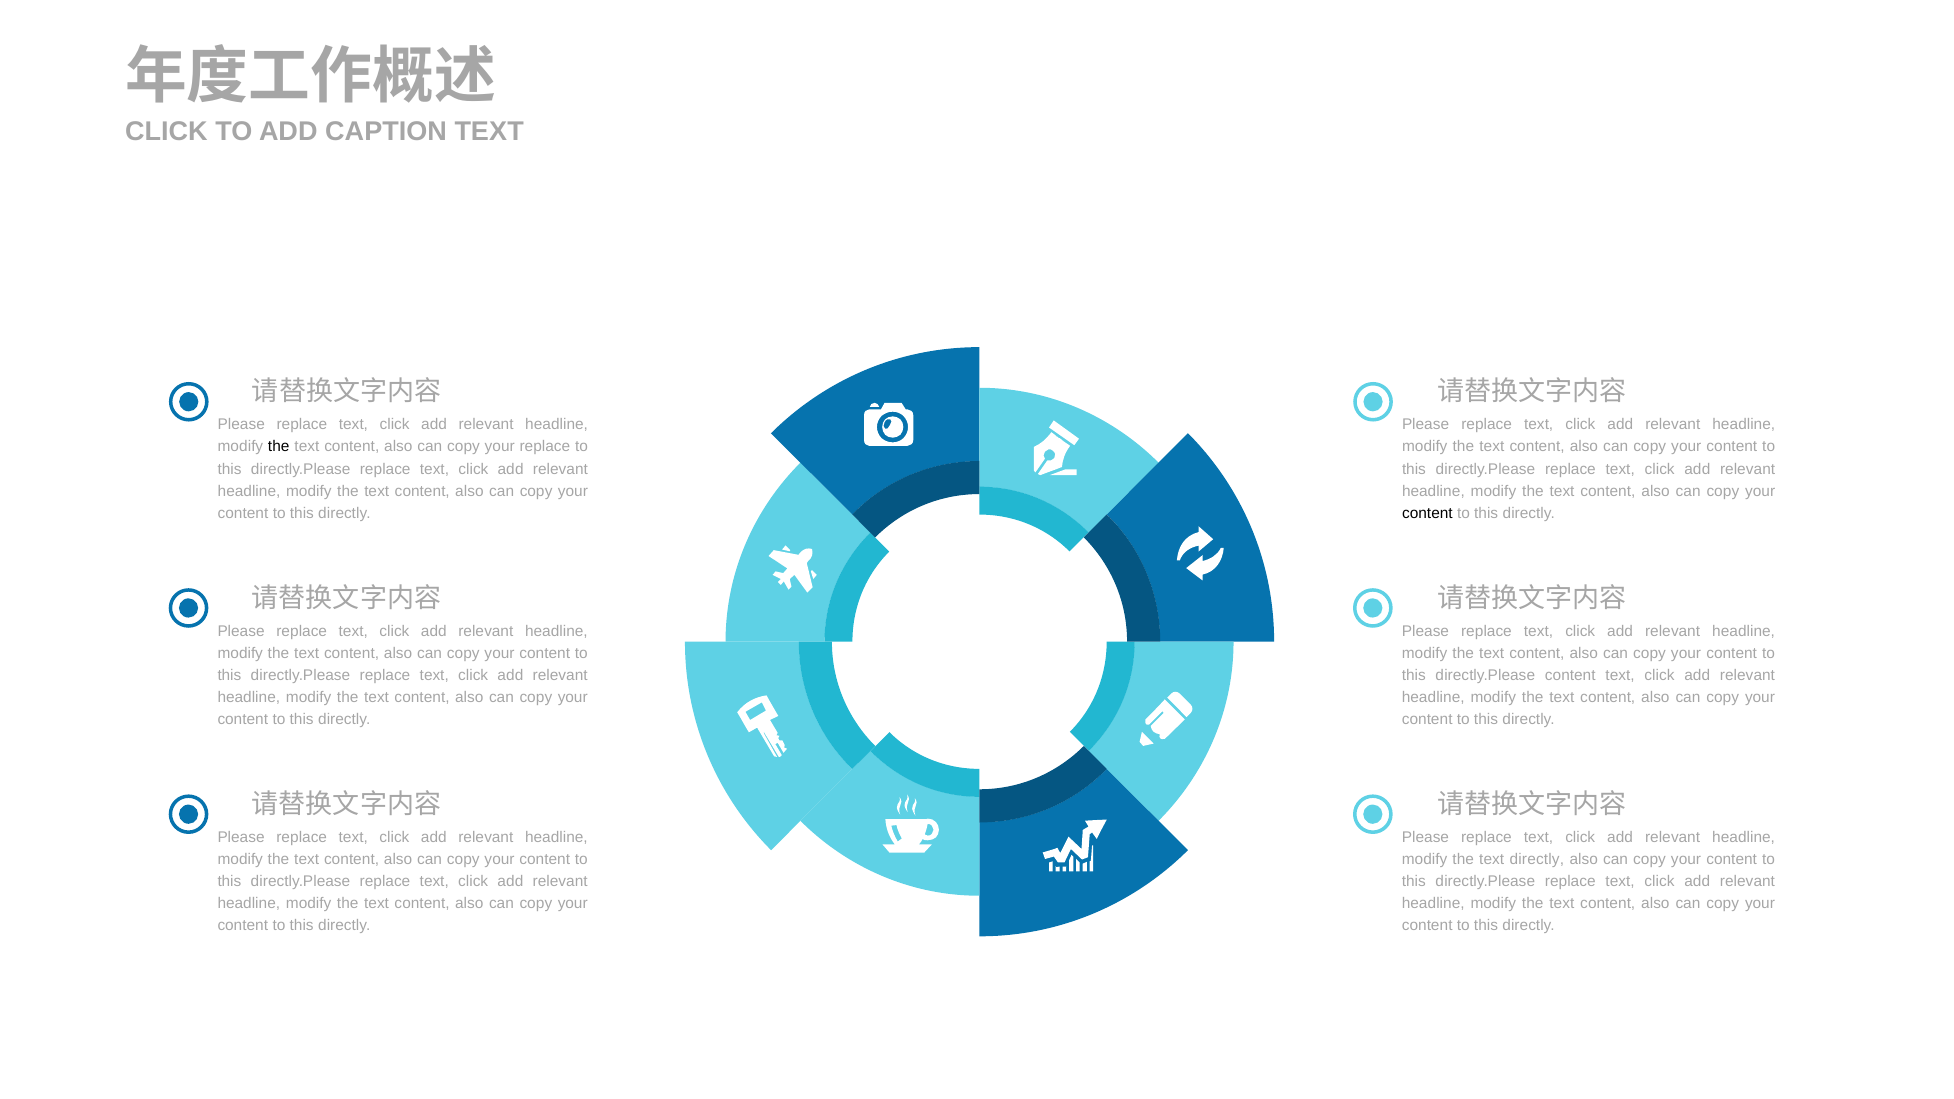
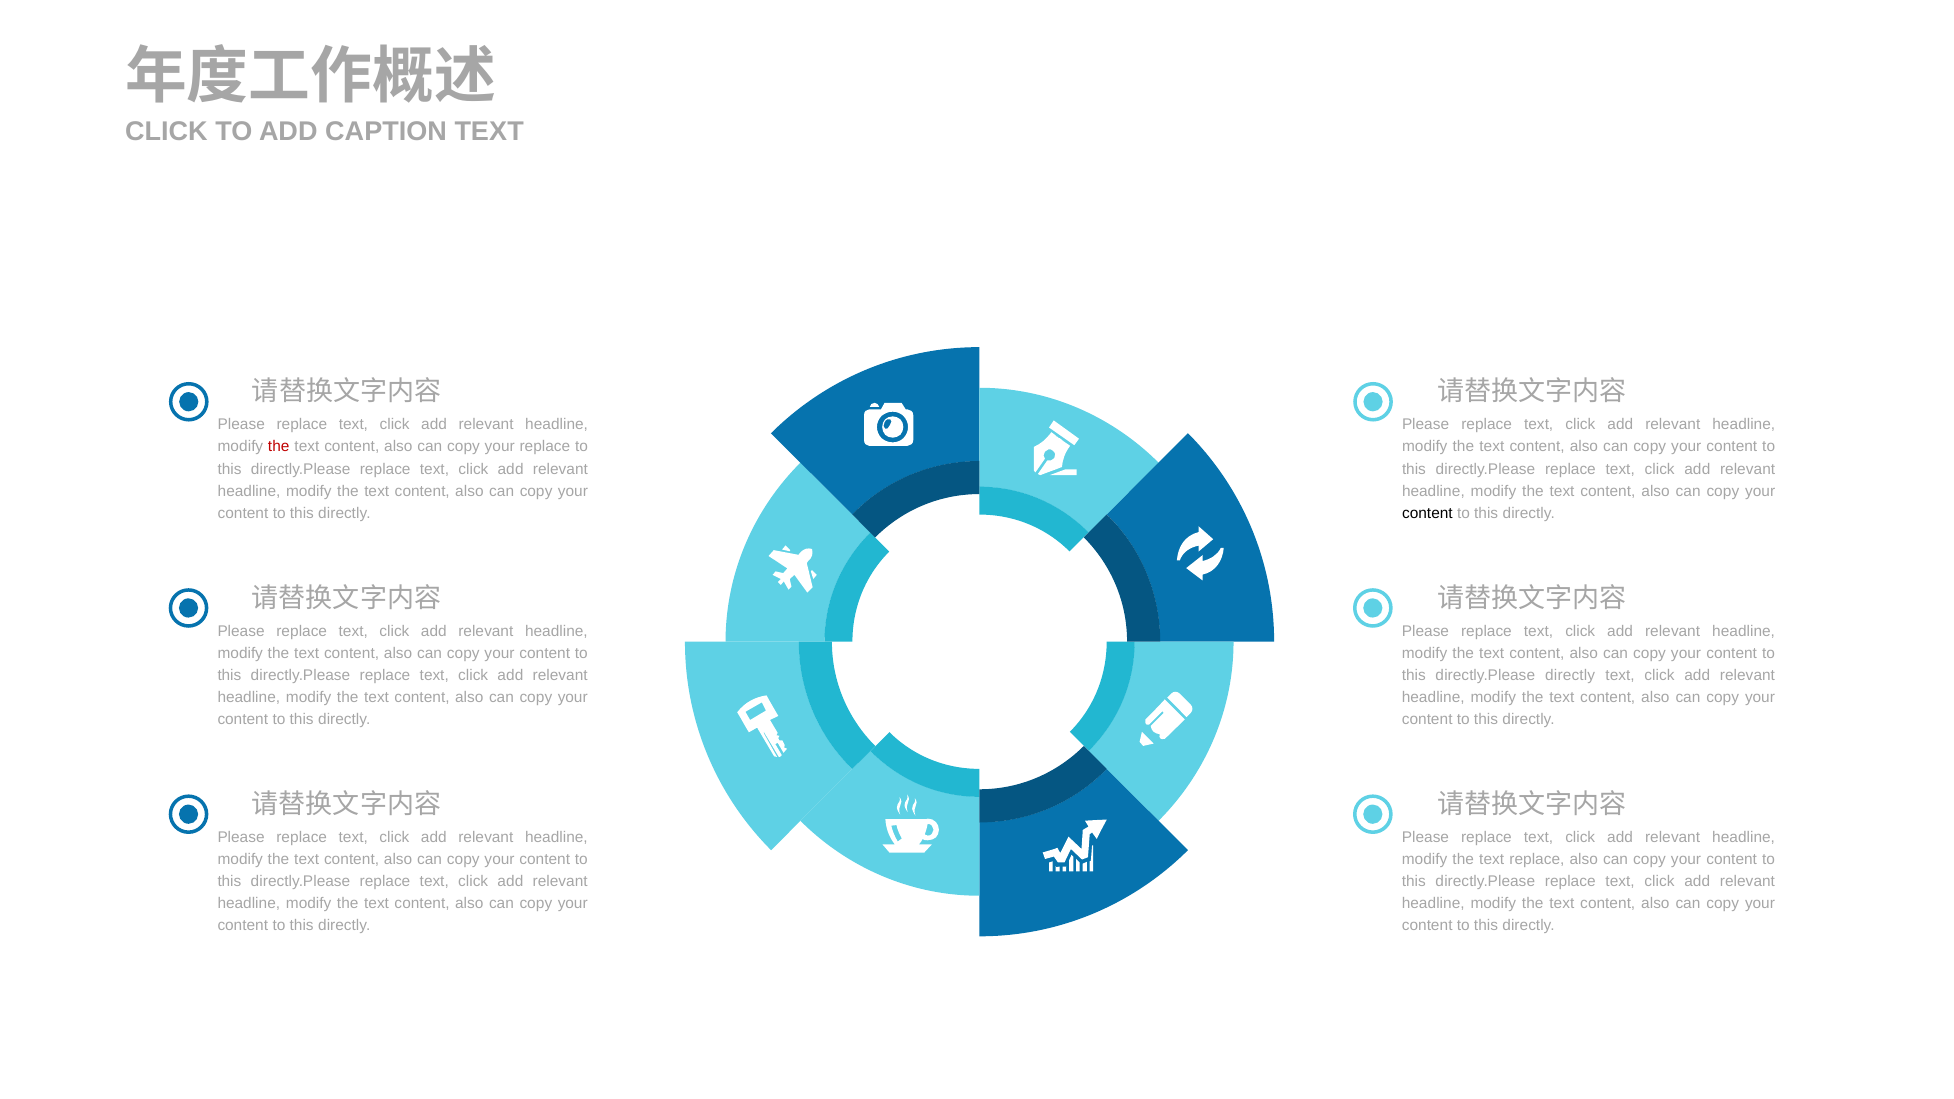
the colour: black -> red (279, 447)
directly.Please content: content -> directly (1570, 675)
text directly: directly -> replace (1537, 859)
